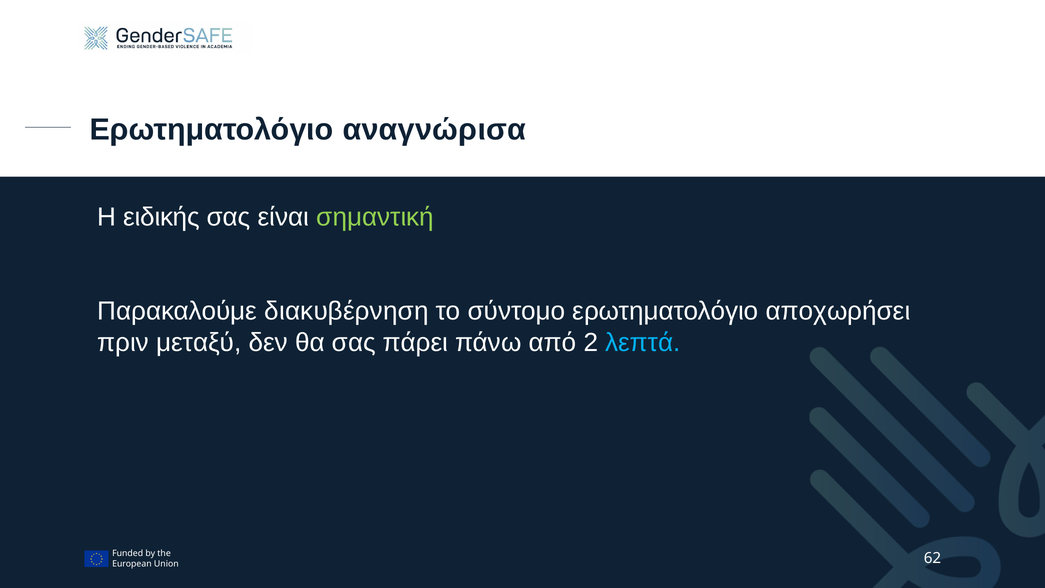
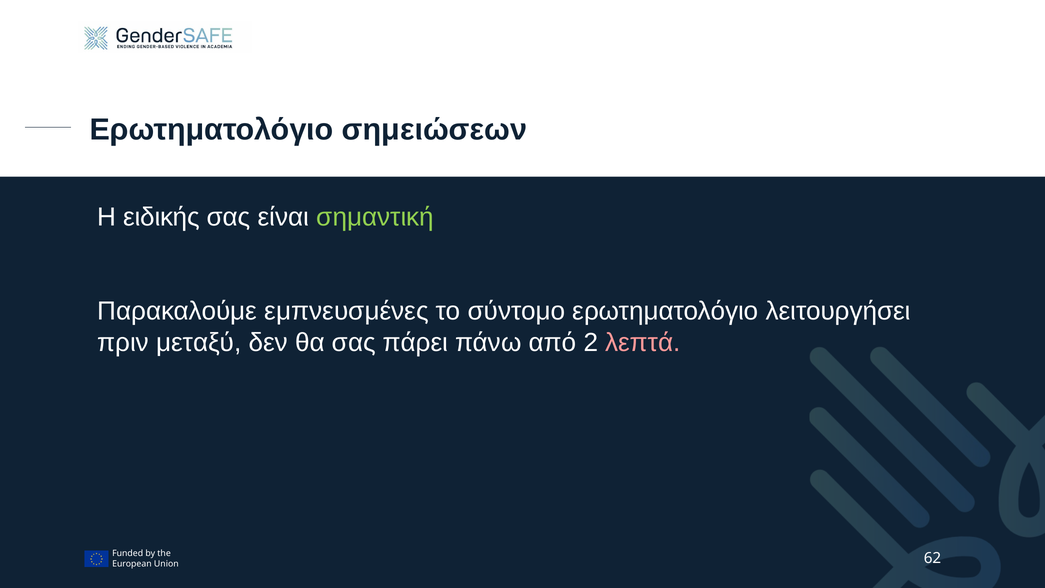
αναγνώρισα: αναγνώρισα -> σημειώσεων (434, 130)
διακυβέρνηση: διακυβέρνηση -> εμπνευσμένες (347, 311)
αποχωρήσει: αποχωρήσει -> λειτουργήσει (838, 311)
λεπτά colour: light blue -> pink (643, 342)
